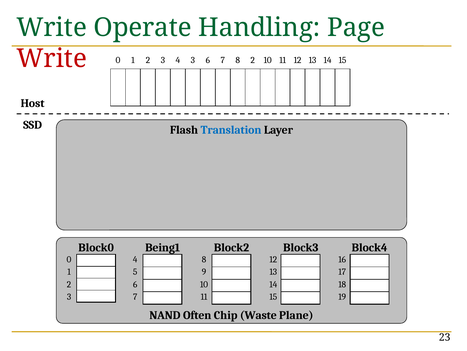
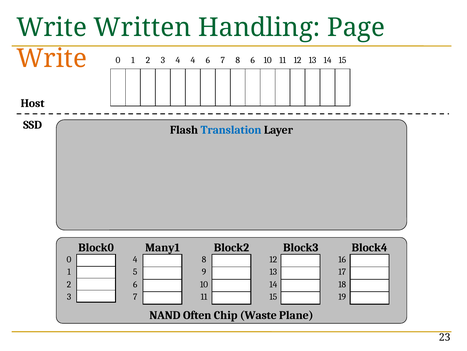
Operate: Operate -> Written (142, 27)
Write colour: red -> orange (52, 59)
4 3: 3 -> 4 (193, 60)
8 2: 2 -> 6 (253, 60)
Being1: Being1 -> Many1 (163, 247)
